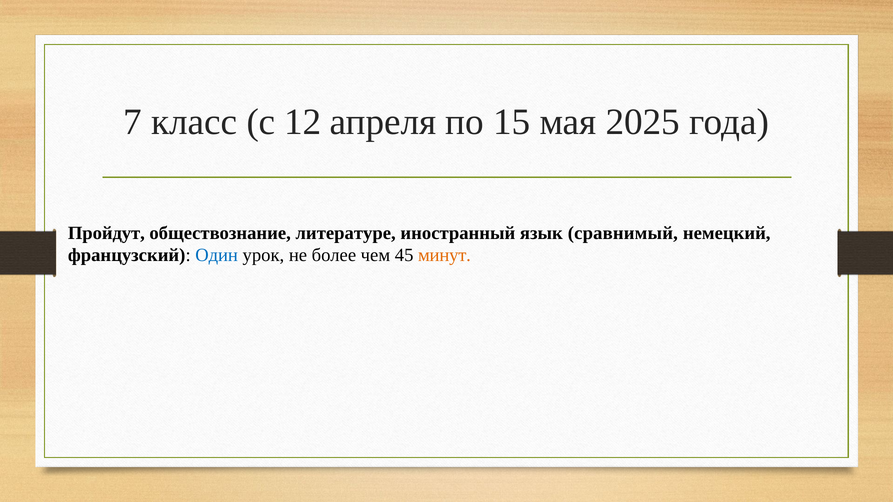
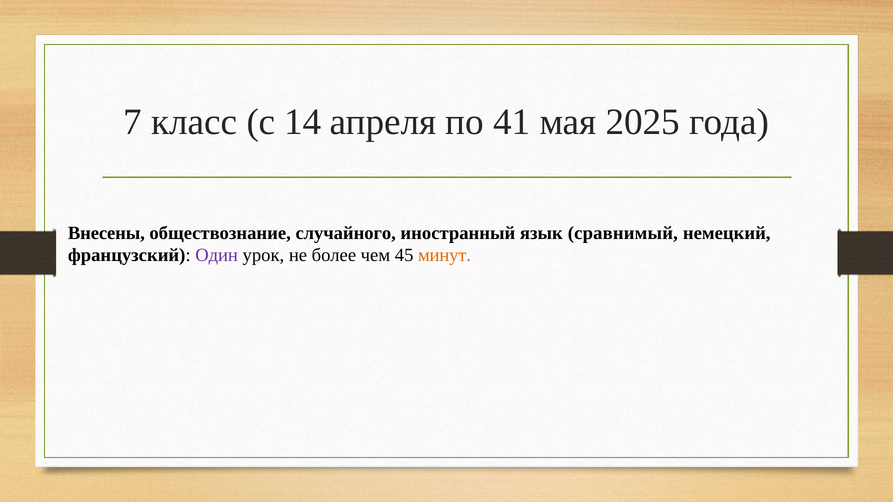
12: 12 -> 14 (303, 122)
15: 15 -> 41 (512, 122)
Пройдут: Пройдут -> Внесены (106, 233)
литературе: литературе -> случайного (346, 233)
Один colour: blue -> purple (217, 255)
